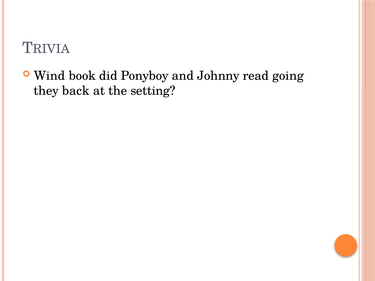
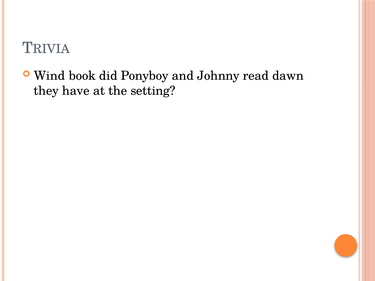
going: going -> dawn (288, 76)
back: back -> have (76, 91)
